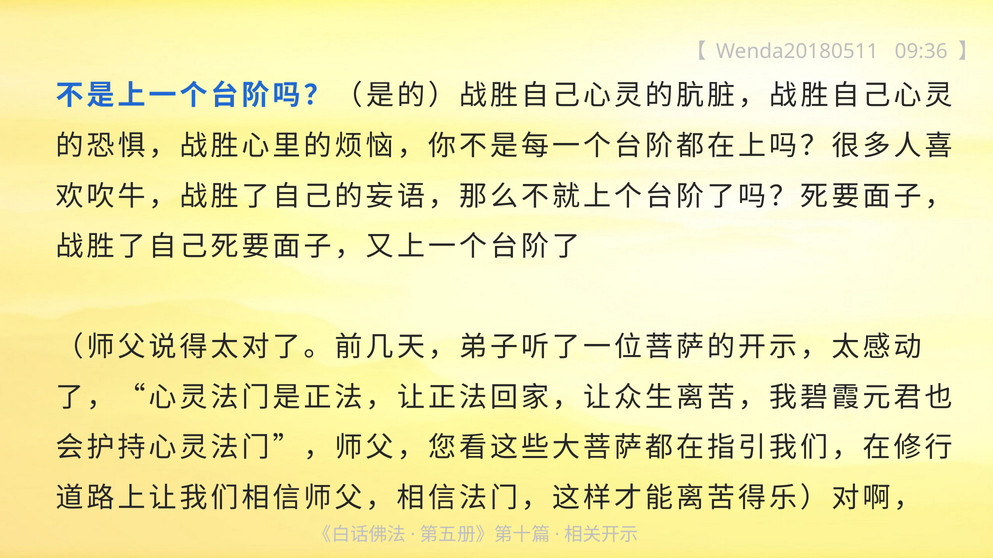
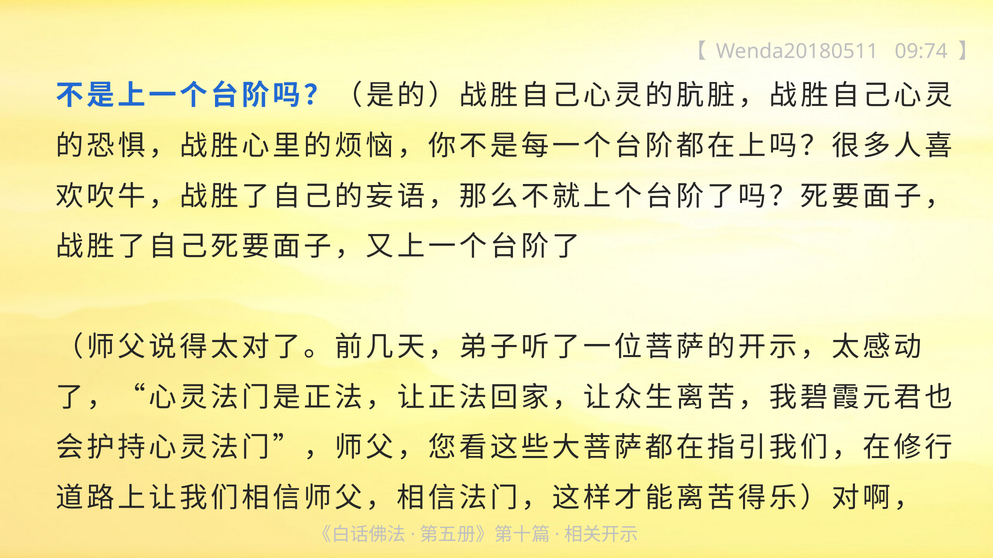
09:36: 09:36 -> 09:74 (921, 52)
